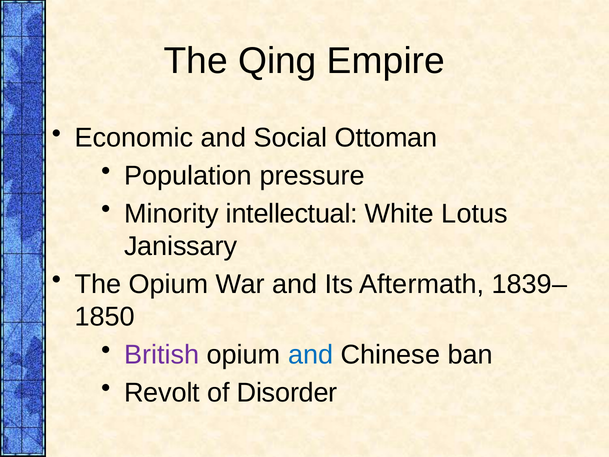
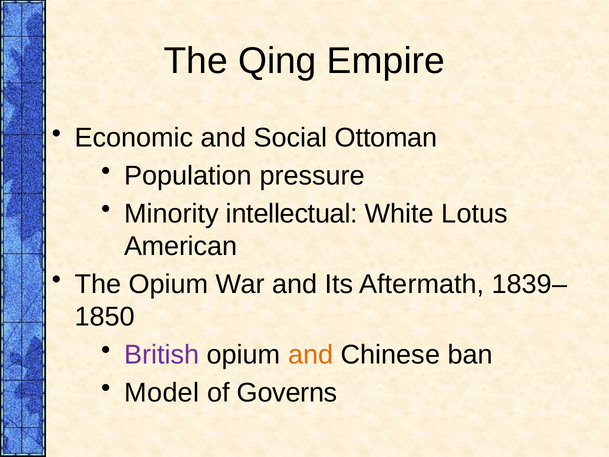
Janissary: Janissary -> American (181, 246)
and colour: blue -> orange (311, 355)
Revolt: Revolt -> Model (162, 392)
Disorder: Disorder -> Governs (287, 392)
